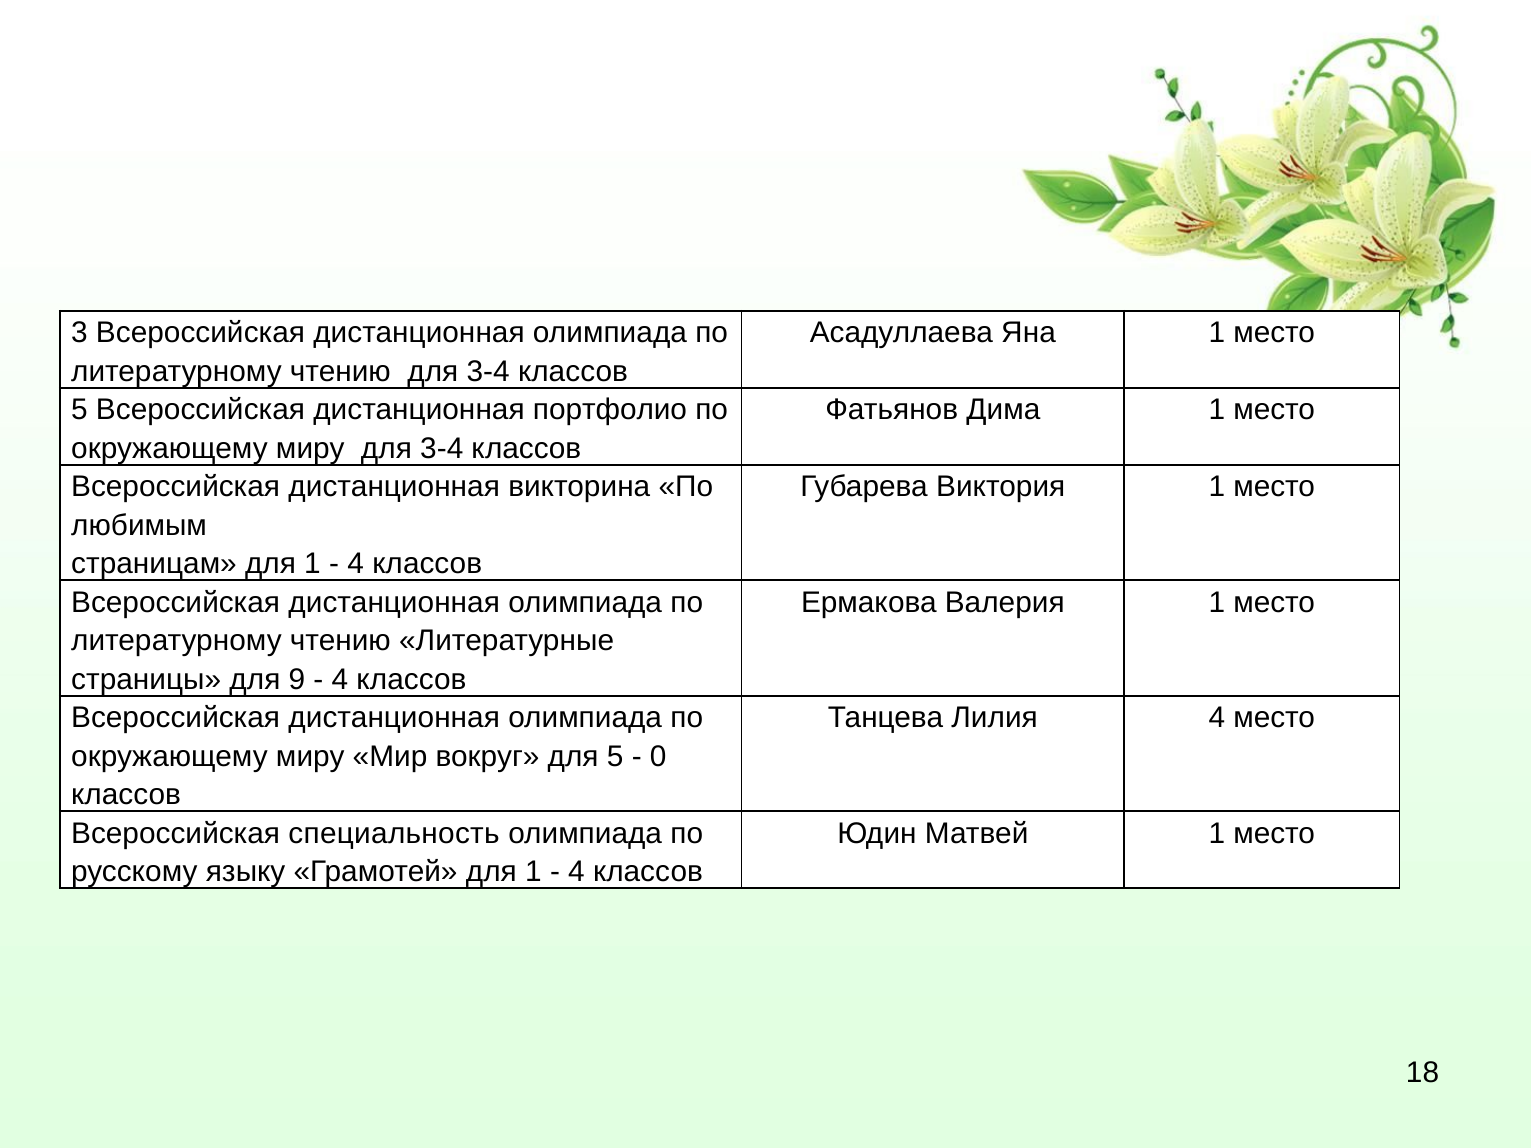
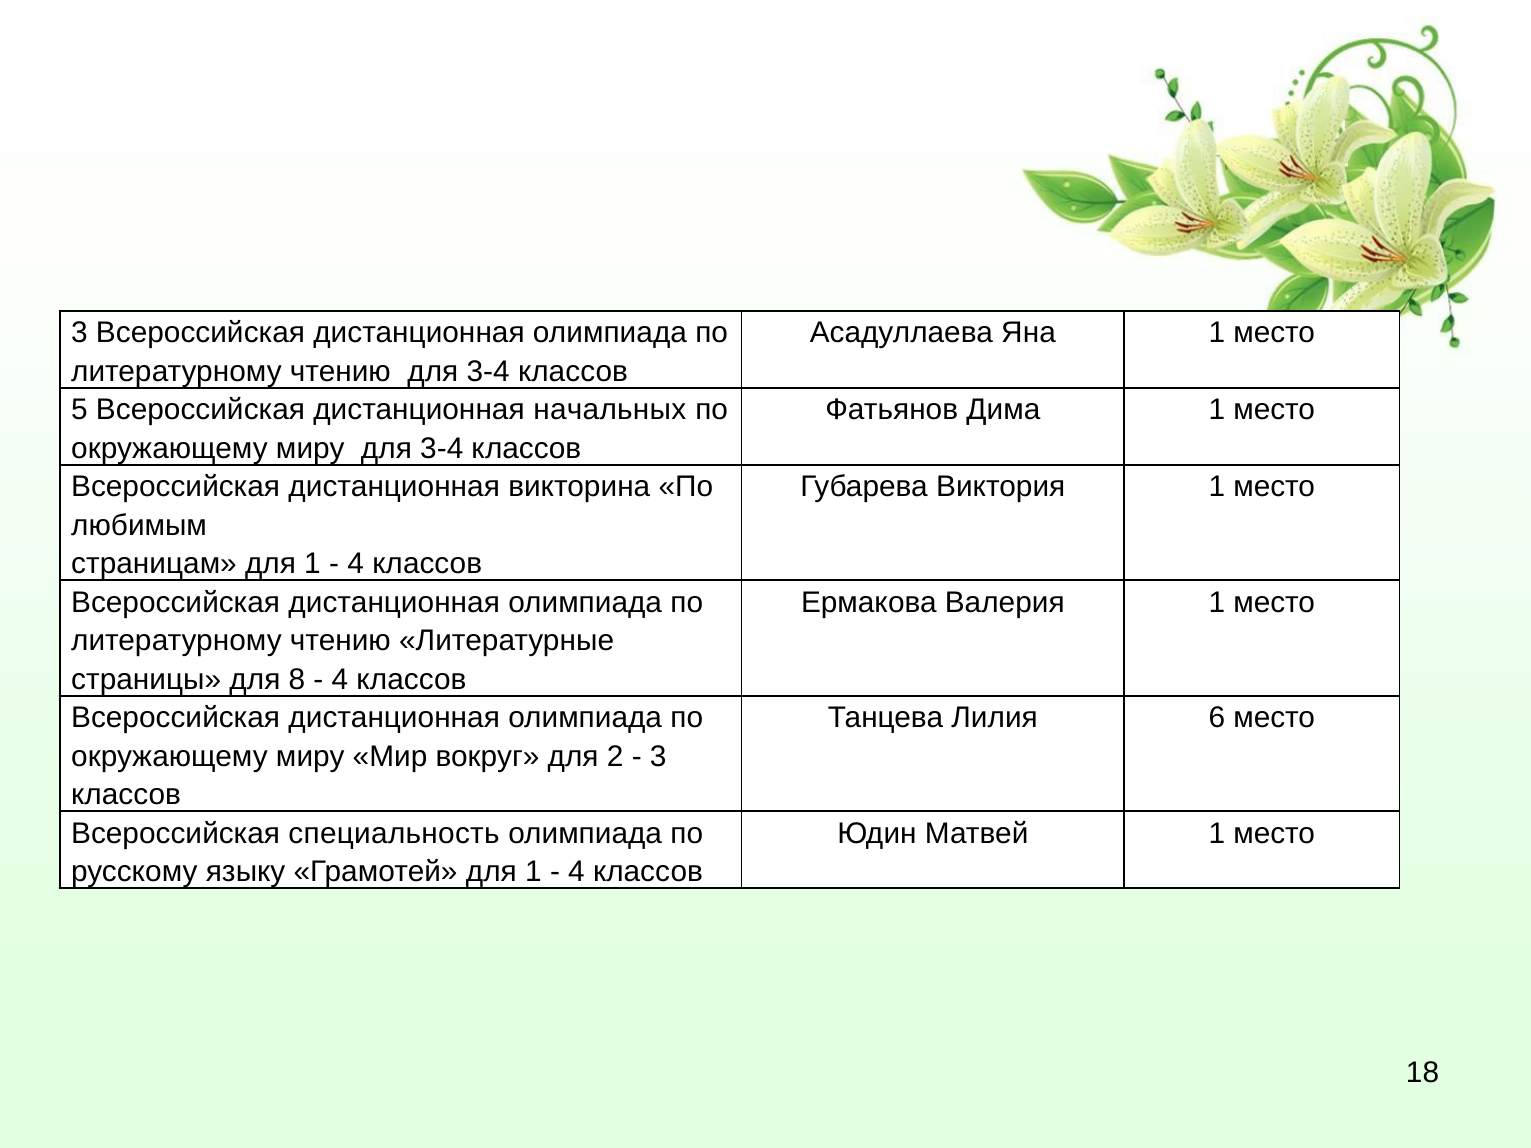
портфолио: портфолио -> начальных (610, 410)
9: 9 -> 8 (297, 679)
Лилия 4: 4 -> 6 (1217, 718)
для 5: 5 -> 2 (615, 756)
0: 0 -> 3 (658, 756)
